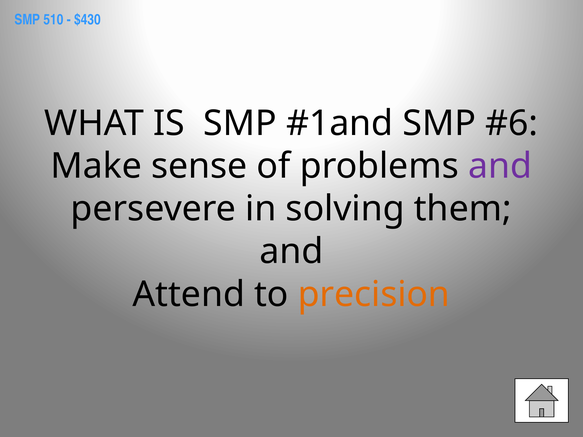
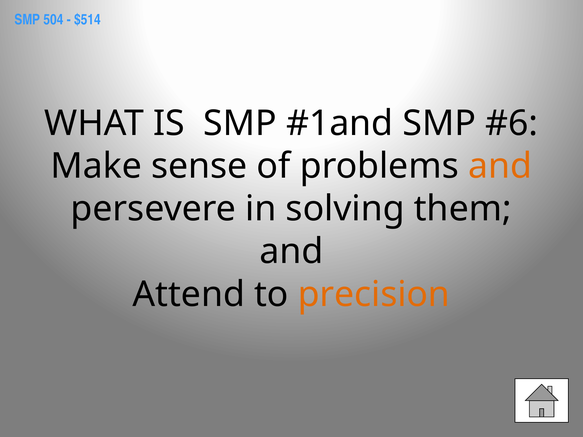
510: 510 -> 504 (54, 20)
$430: $430 -> $514 (87, 20)
and colour: purple -> orange (500, 166)
